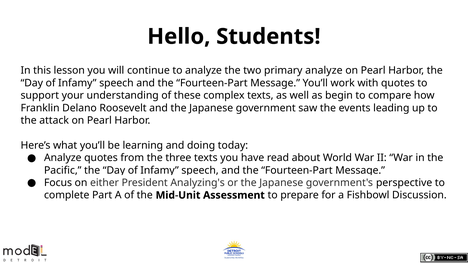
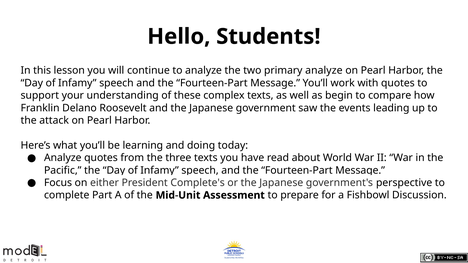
Analyzing's: Analyzing's -> Complete's (198, 183)
